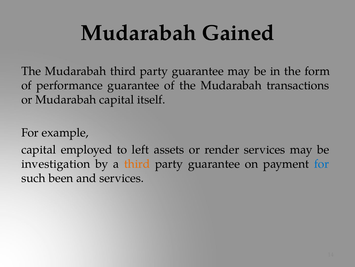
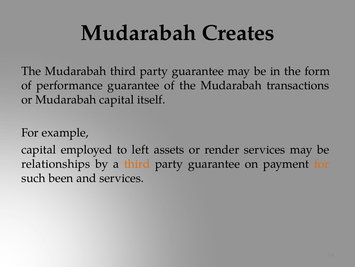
Gained: Gained -> Creates (238, 33)
investigation: investigation -> relationships (56, 164)
for colour: blue -> orange (322, 164)
